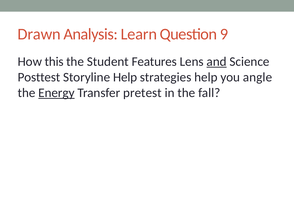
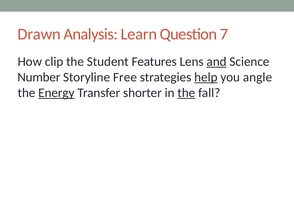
9: 9 -> 7 (224, 34)
this: this -> clip (54, 62)
Posttest: Posttest -> Number (39, 77)
Storyline Help: Help -> Free (125, 77)
help underline: none -> present (206, 77)
pretest: pretest -> shorter (142, 93)
the underline: none -> present (186, 93)
